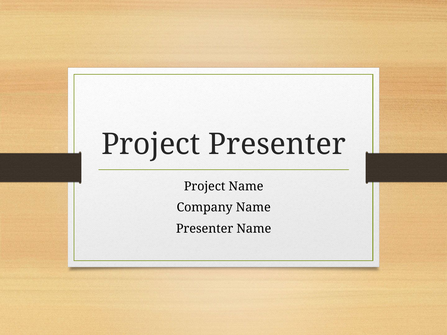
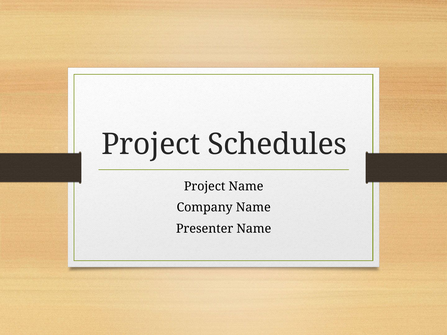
Project Presenter: Presenter -> Schedules (277, 145)
